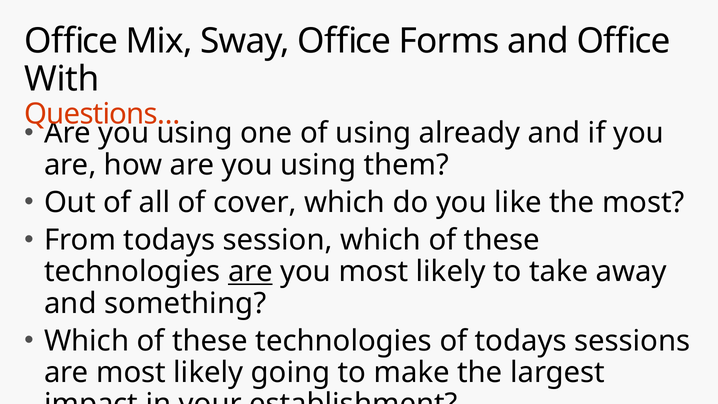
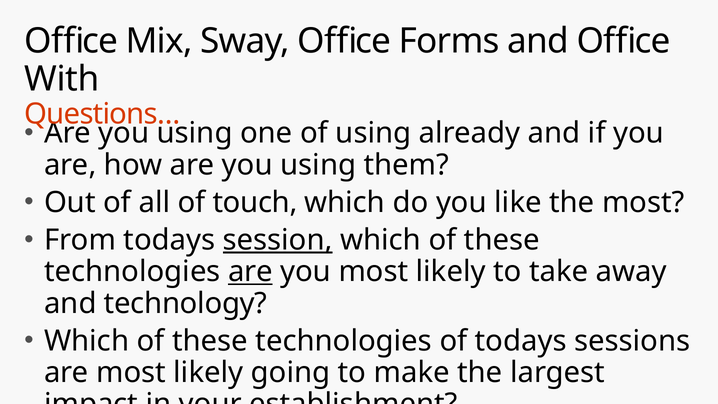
cover: cover -> touch (255, 202)
session underline: none -> present (278, 240)
something: something -> technology (185, 303)
